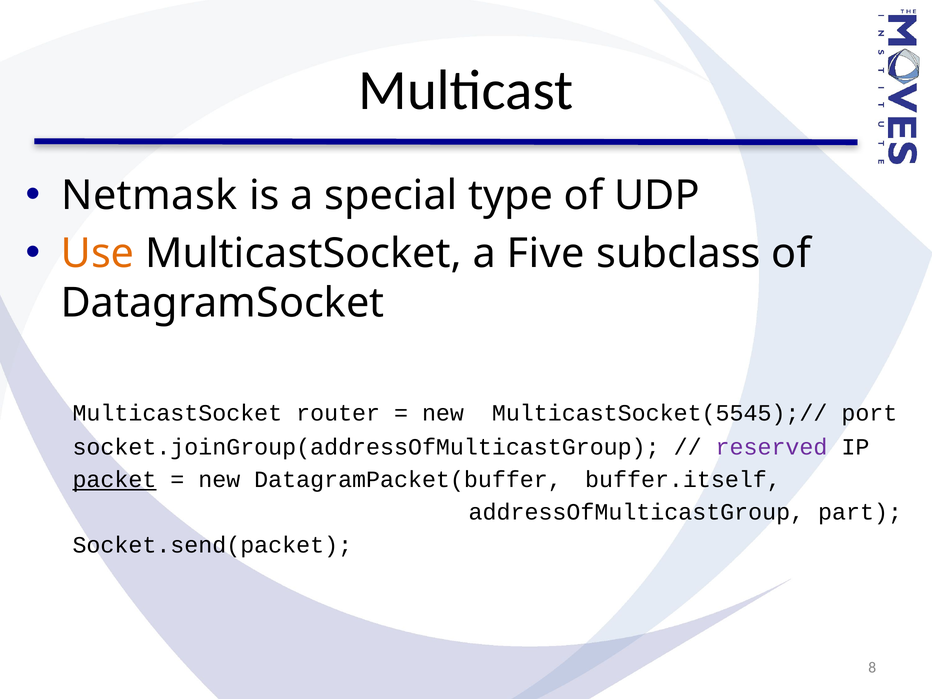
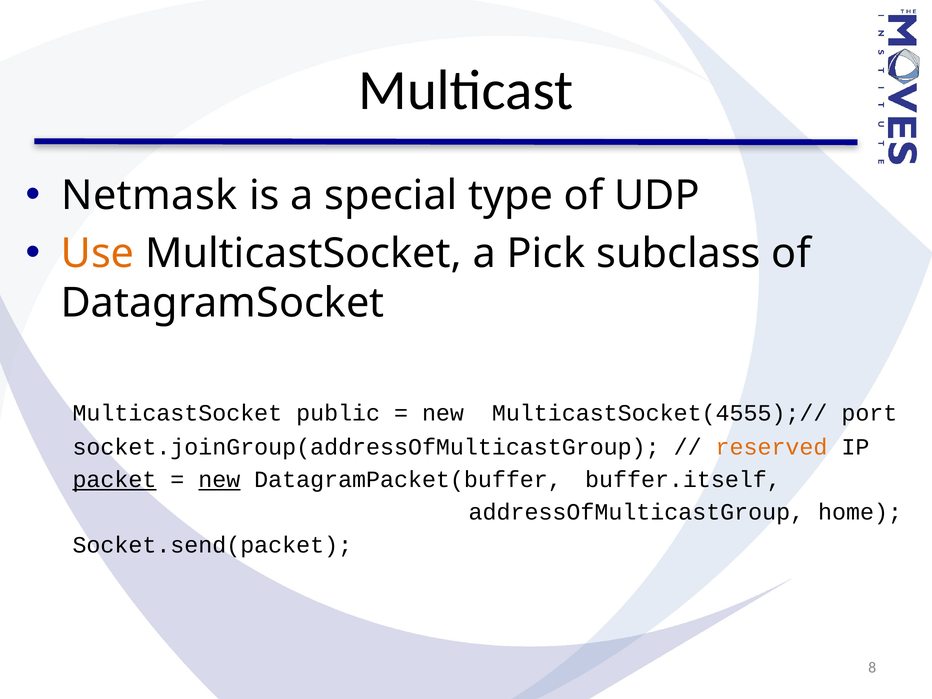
Five: Five -> Pick (546, 254)
router: router -> public (338, 413)
MulticastSocket(5545);//: MulticastSocket(5545);// -> MulticastSocket(4555);// (660, 413)
reserved colour: purple -> orange (772, 447)
new underline: none -> present (219, 480)
part: part -> home (860, 512)
